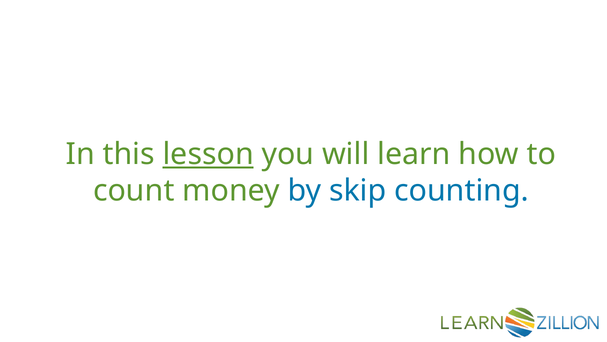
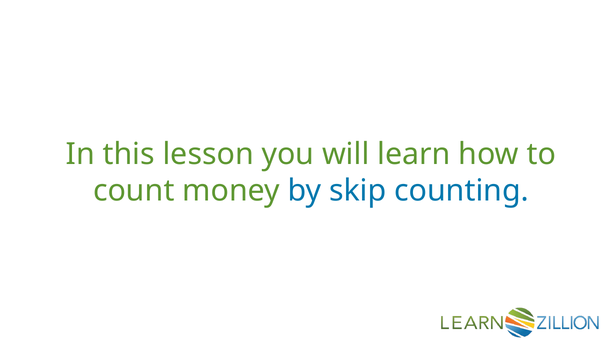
lesson underline: present -> none (208, 154)
